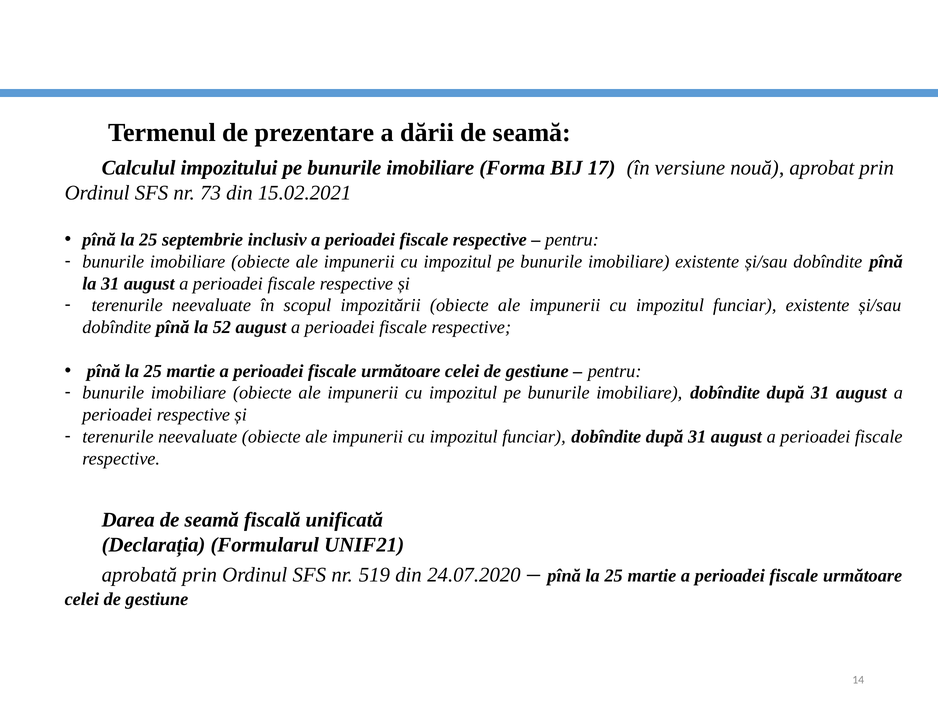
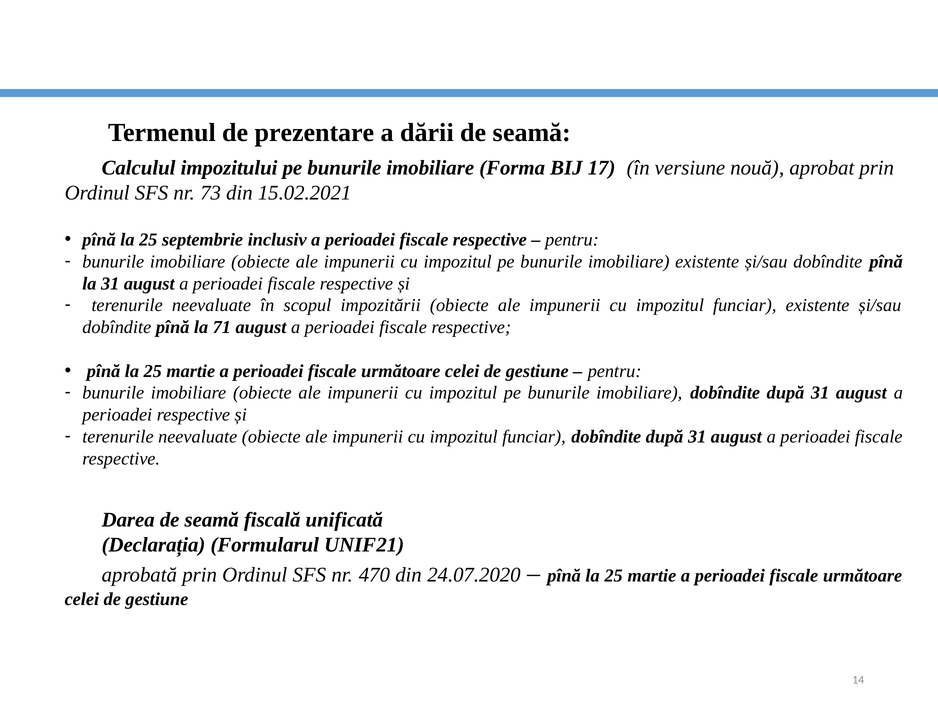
52: 52 -> 71 (222, 327)
519: 519 -> 470 (374, 575)
